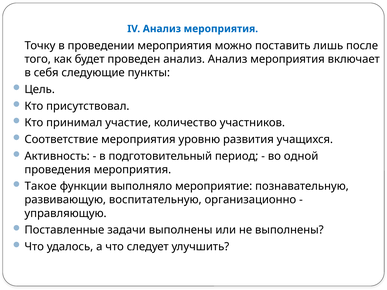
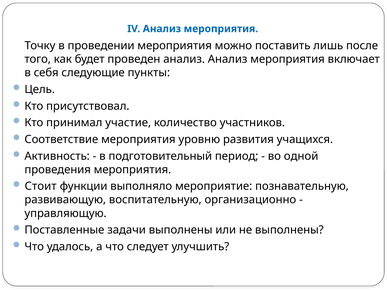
Такое: Такое -> Стоит (41, 186)
